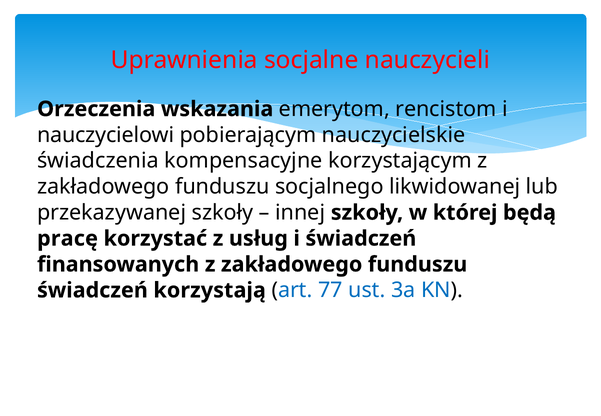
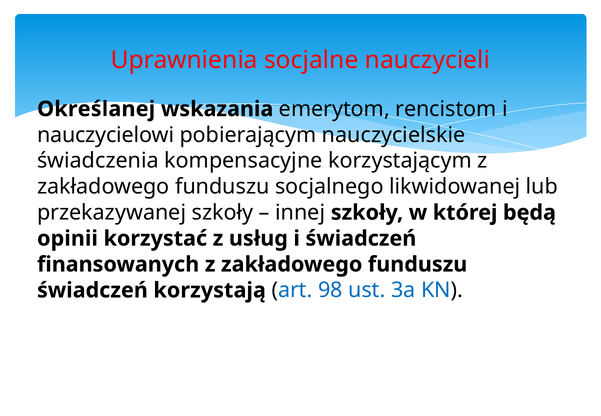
Orzeczenia: Orzeczenia -> Określanej (96, 109)
pracę: pracę -> opinii (67, 239)
77: 77 -> 98 (330, 290)
